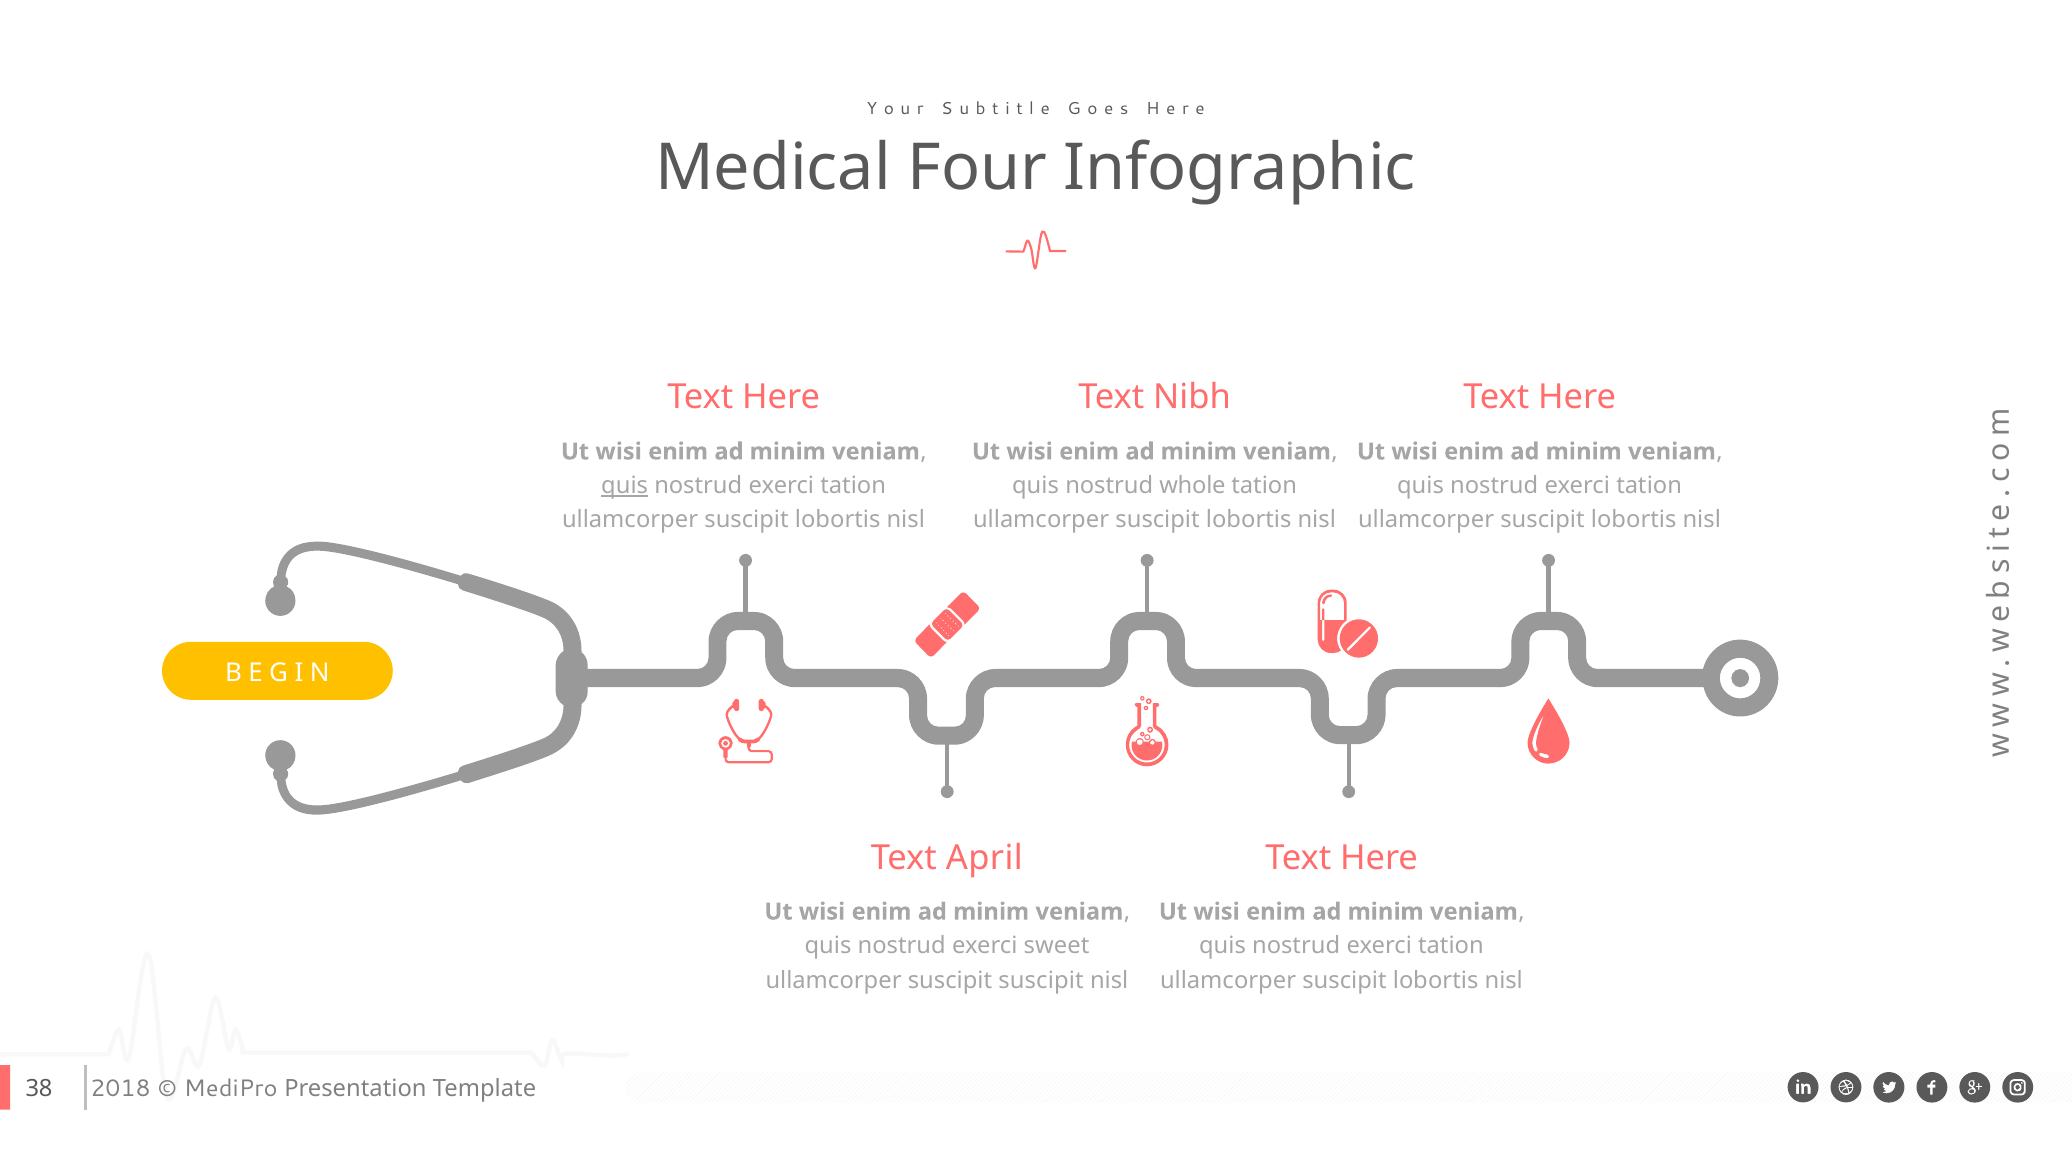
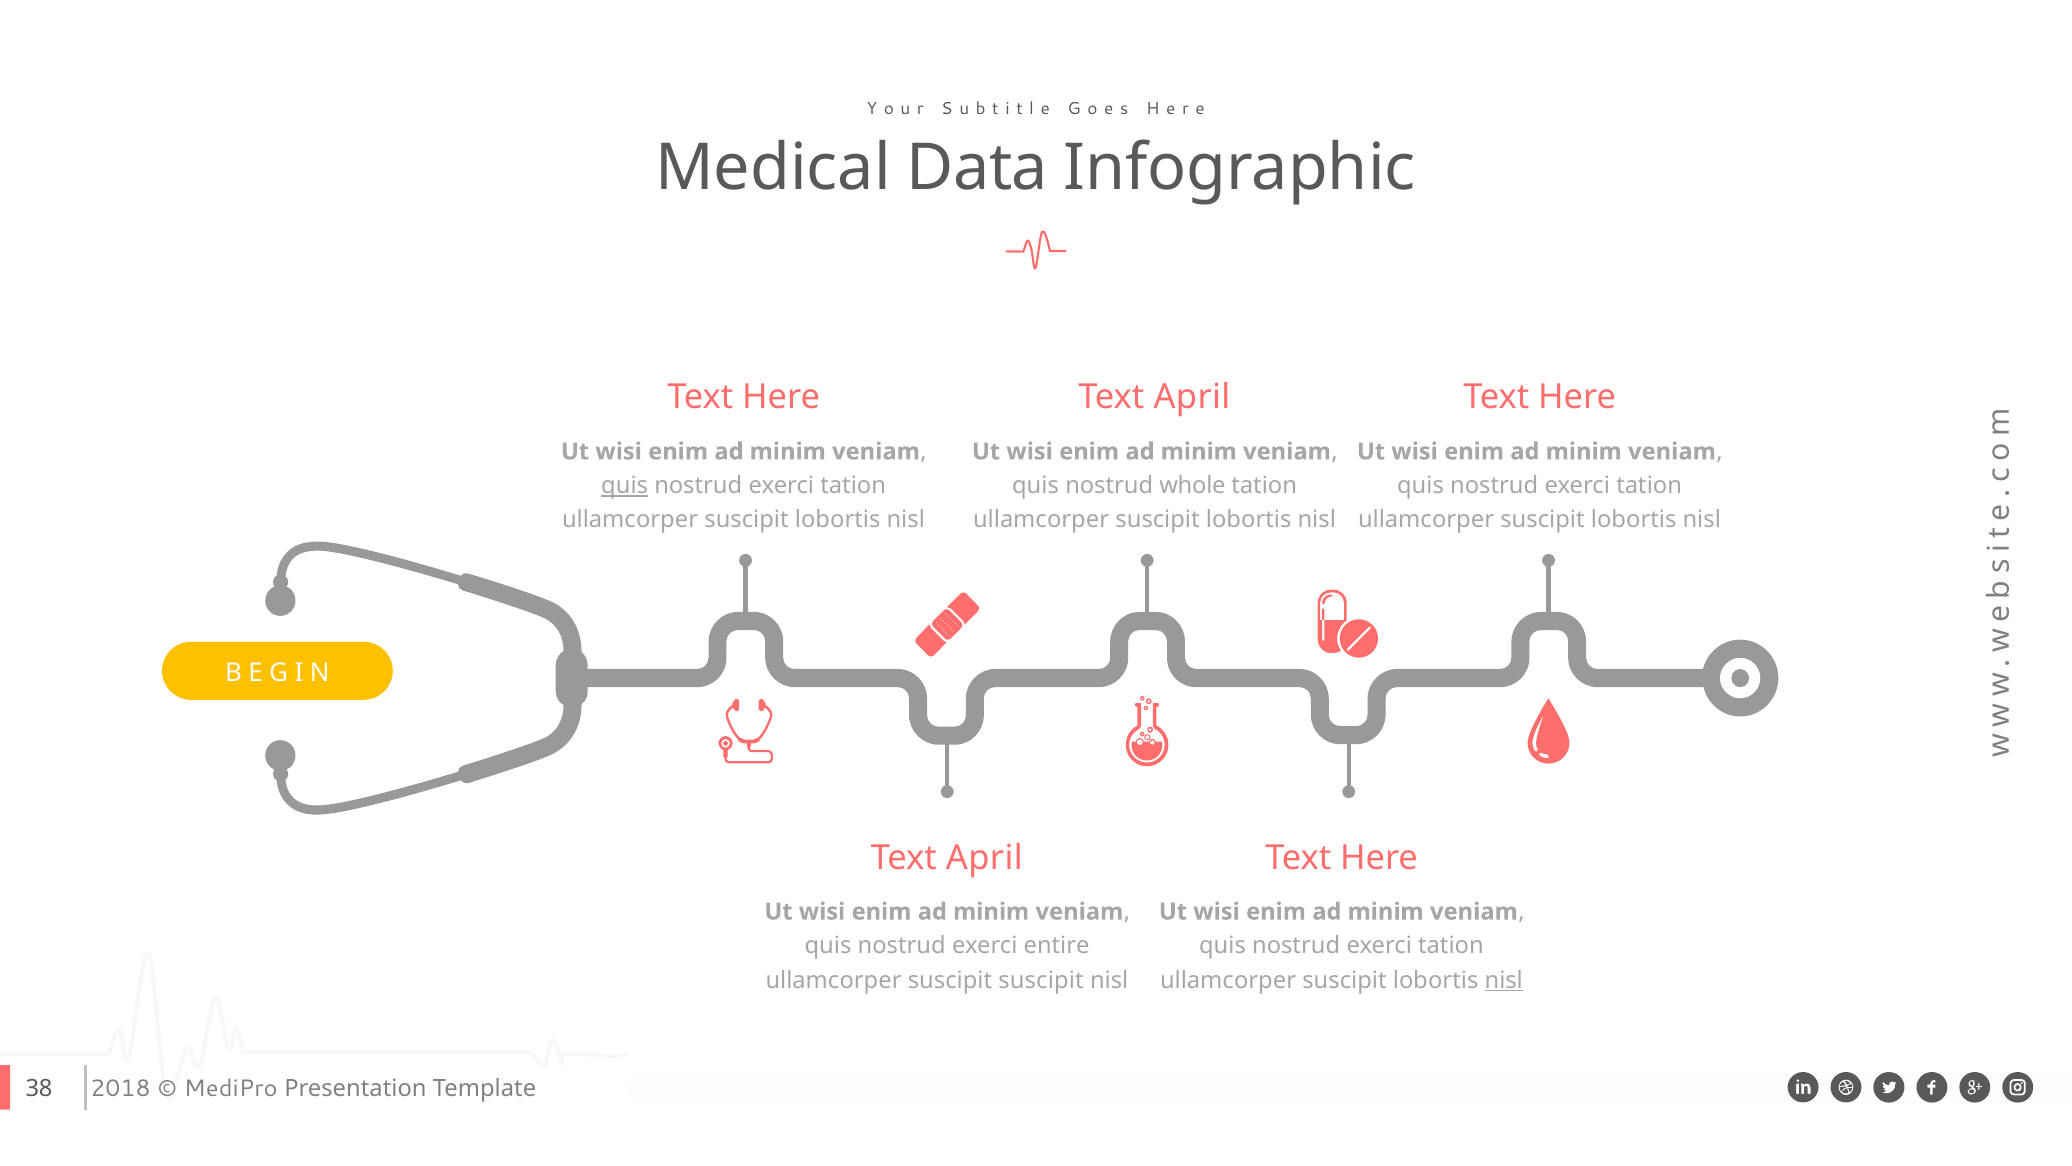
Four: Four -> Data (977, 169)
Nibh: Nibh -> April (1192, 397)
sweet: sweet -> entire (1057, 946)
nisl underline: none -> present (1504, 980)
